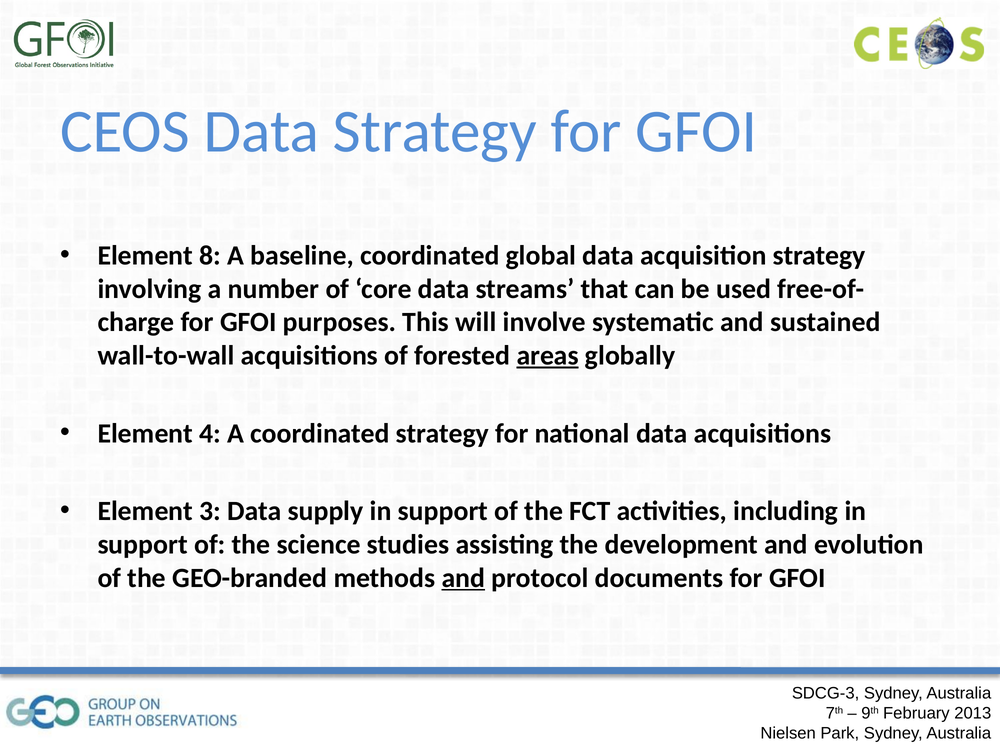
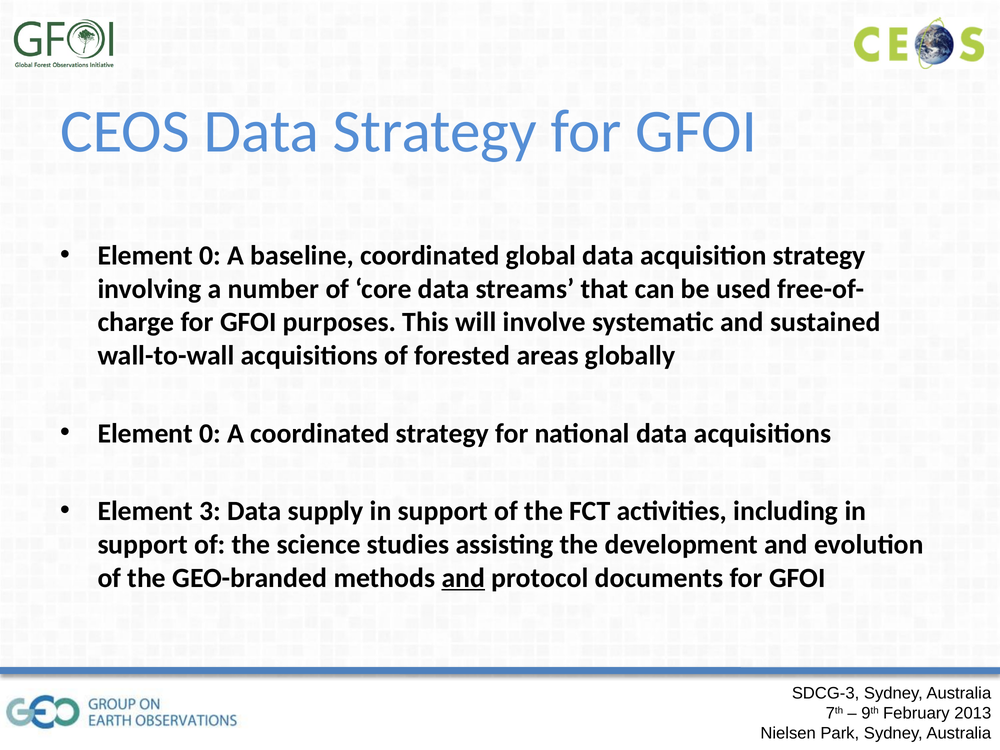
8: 8 -> 0 (210, 256)
areas underline: present -> none (548, 356)
4: 4 -> 0 (210, 433)
